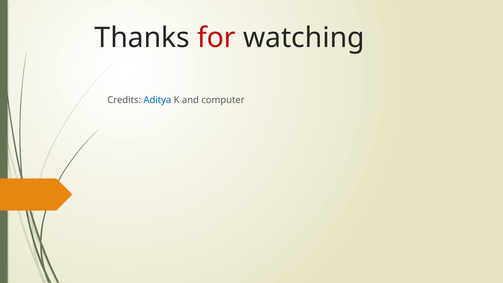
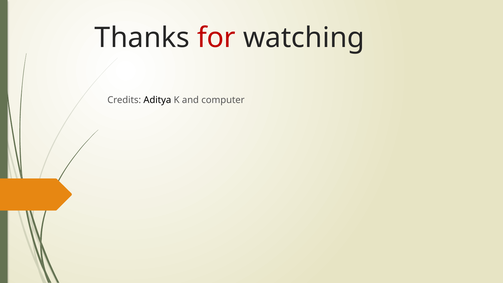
Aditya colour: blue -> black (157, 100)
